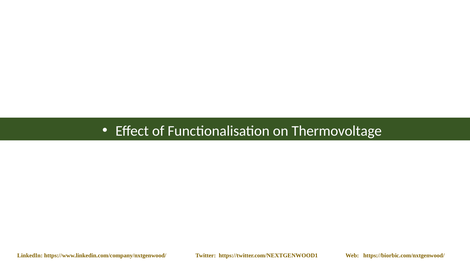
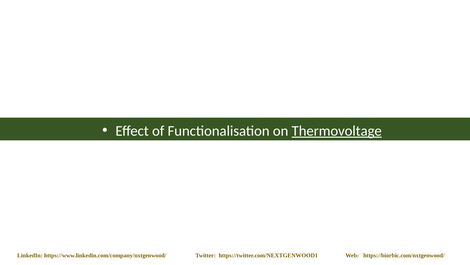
Thermovoltage underline: none -> present (337, 131)
